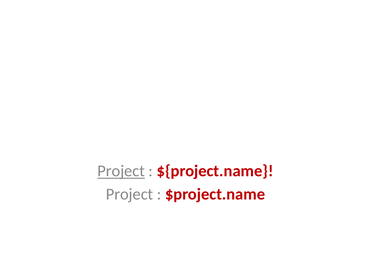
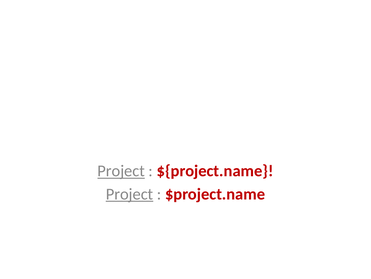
Project underline: none -> present (130, 194)
